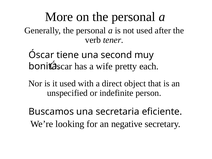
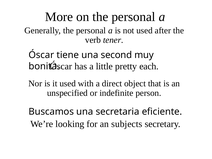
wife: wife -> little (104, 66)
negative: negative -> subjects (127, 124)
